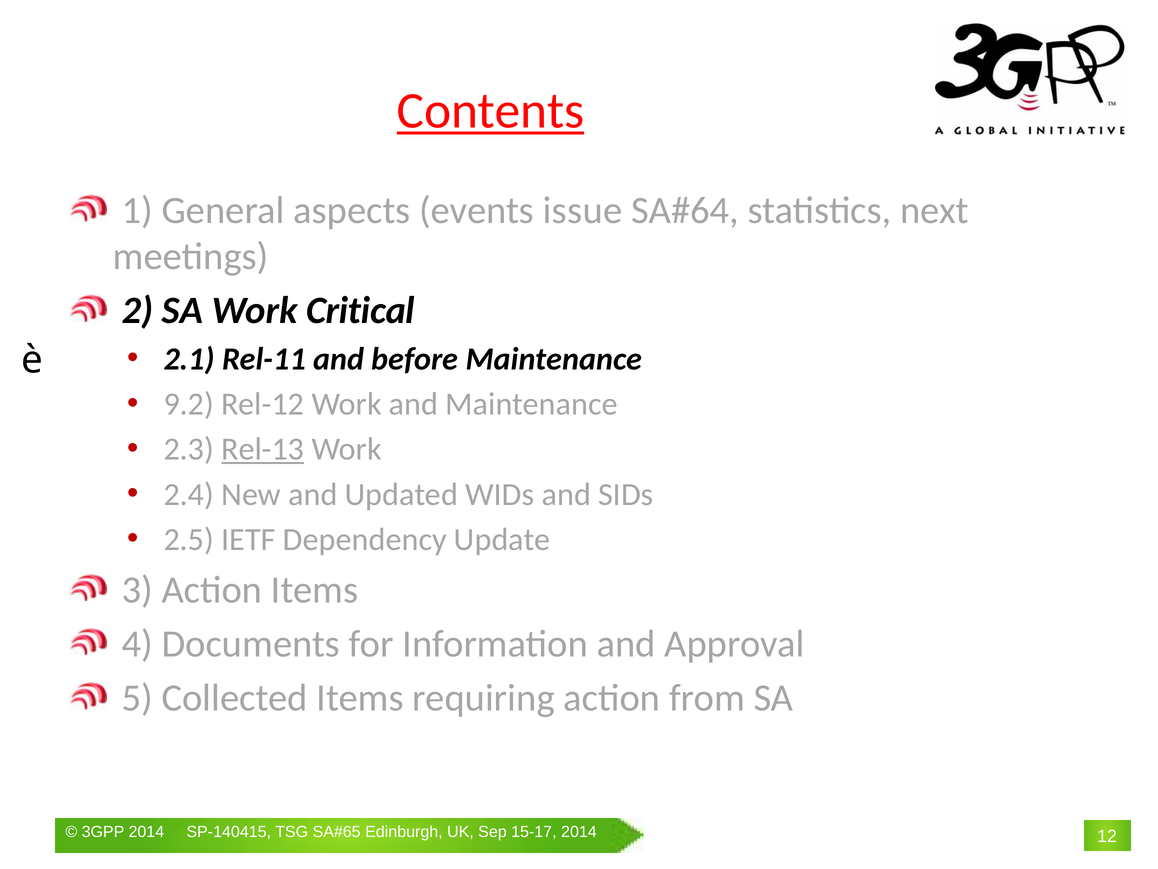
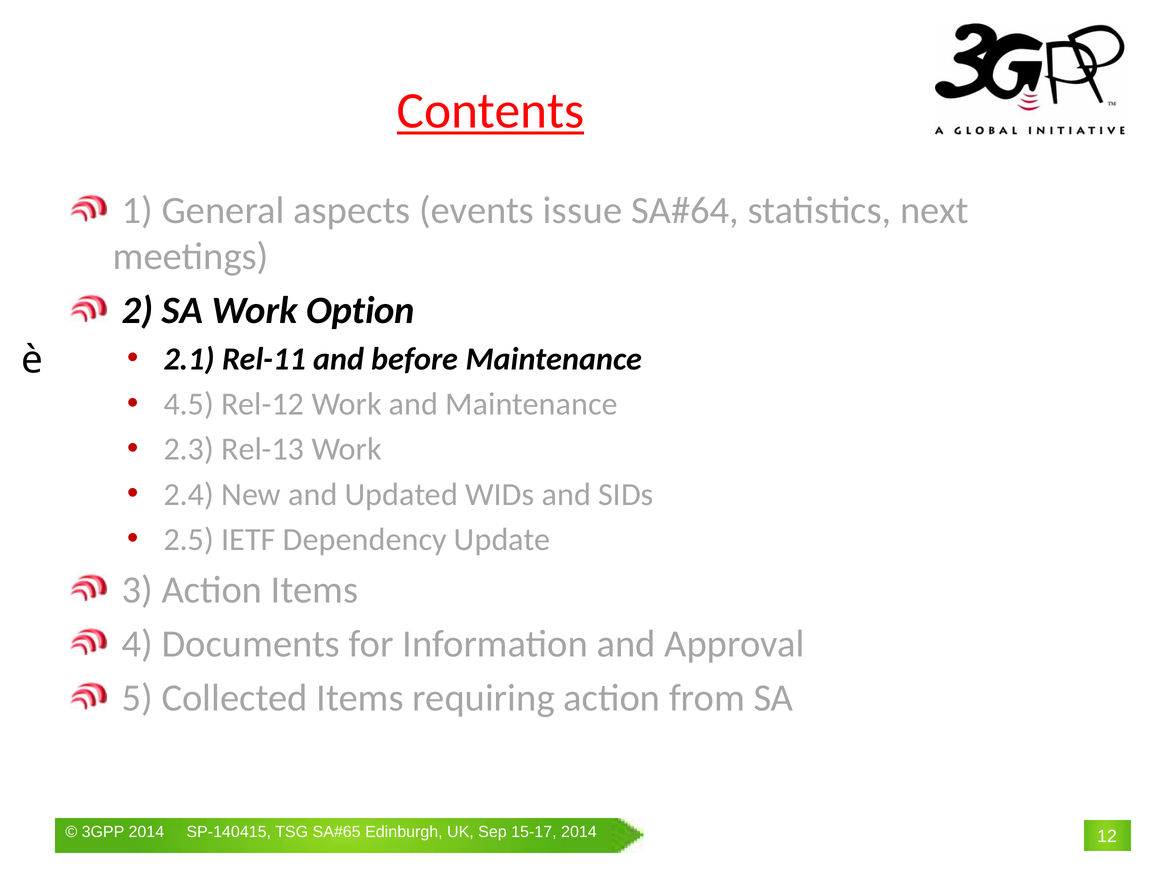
Critical: Critical -> Option (360, 311)
9.2: 9.2 -> 4.5 (189, 404)
Rel-13 underline: present -> none (263, 449)
